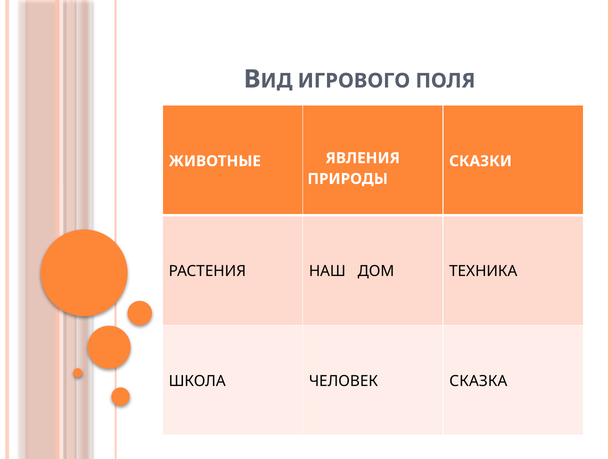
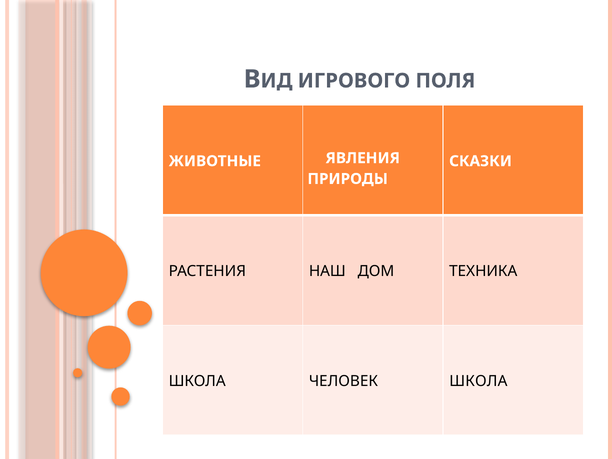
ЧЕЛОВЕК СКАЗКА: СКАЗКА -> ШКОЛА (478, 381)
